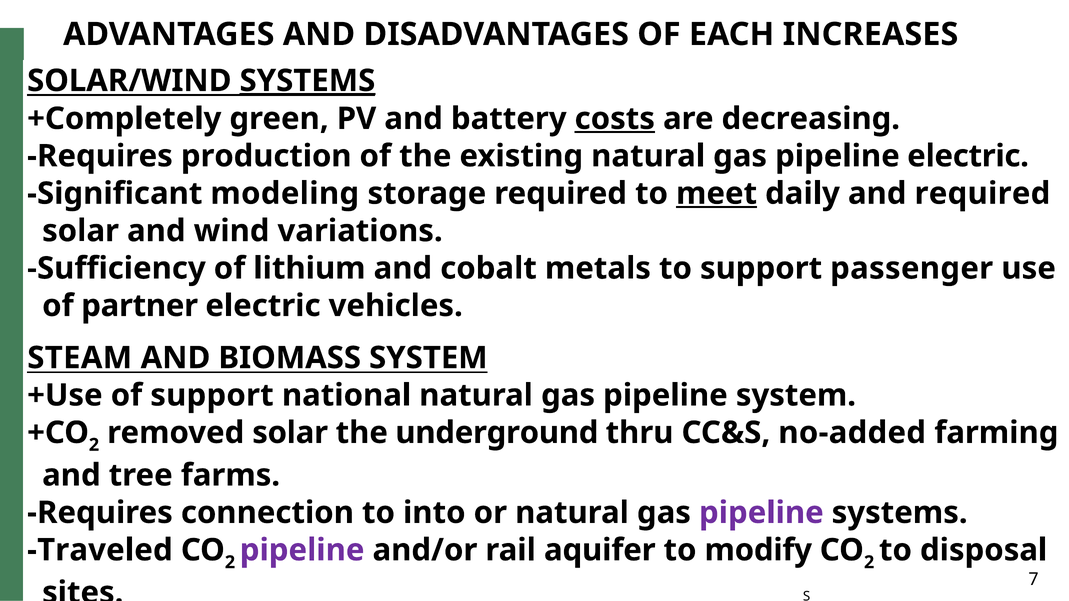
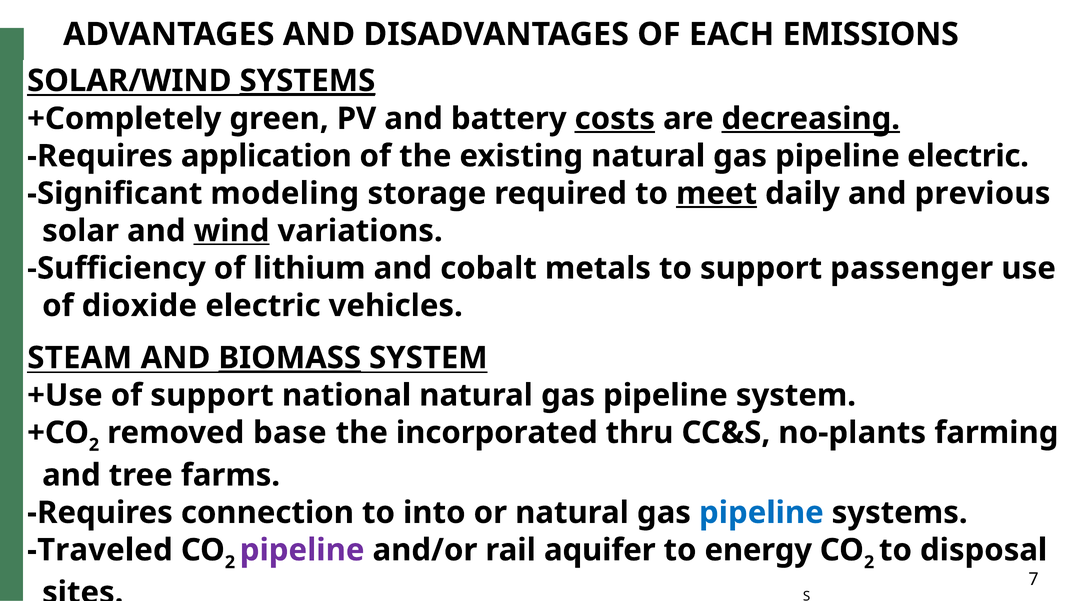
INCREASES: INCREASES -> EMISSIONS (871, 34)
decreasing underline: none -> present (811, 119)
production: production -> application (266, 156)
and required: required -> previous (982, 194)
wind underline: none -> present (232, 231)
partner: partner -> dioxide (139, 306)
BIOMASS underline: none -> present (290, 358)
removed solar: solar -> base (290, 433)
underground: underground -> incorporated (497, 433)
no-added: no-added -> no-plants (852, 433)
pipeline colour: purple -> blue (761, 513)
modify: modify -> energy (758, 550)
